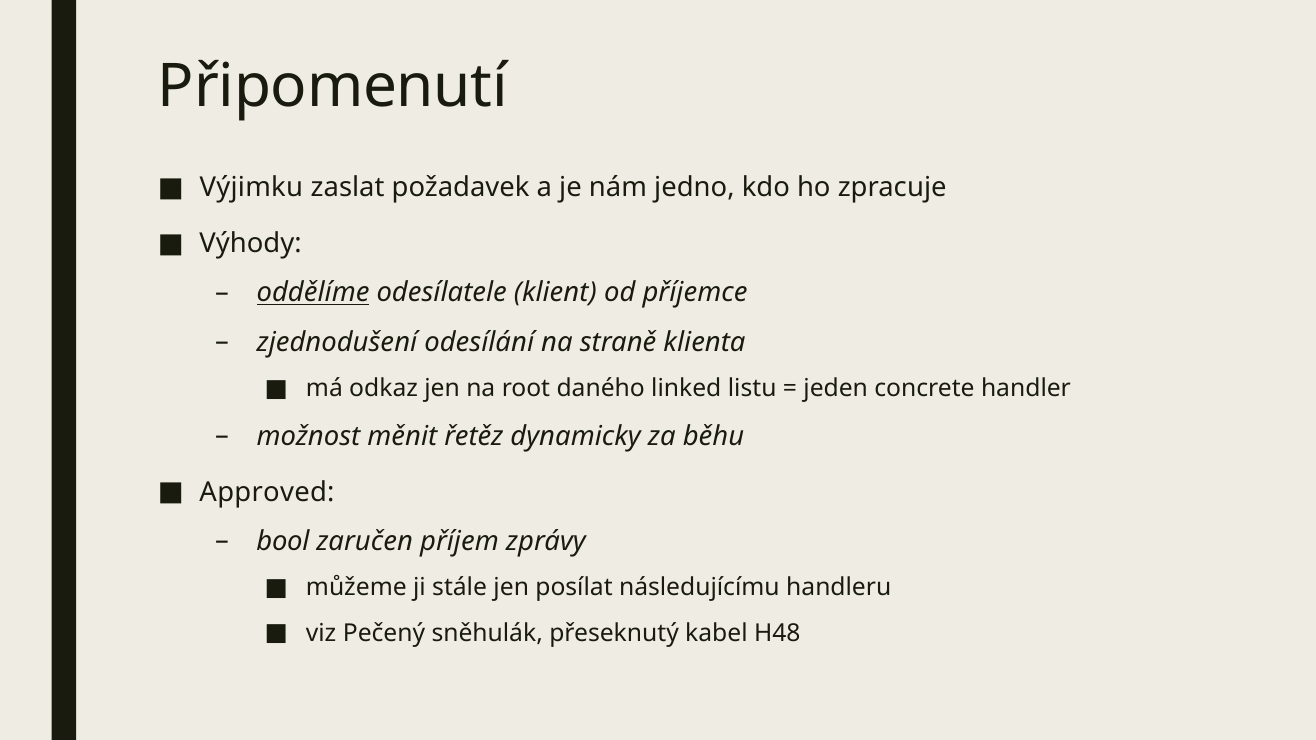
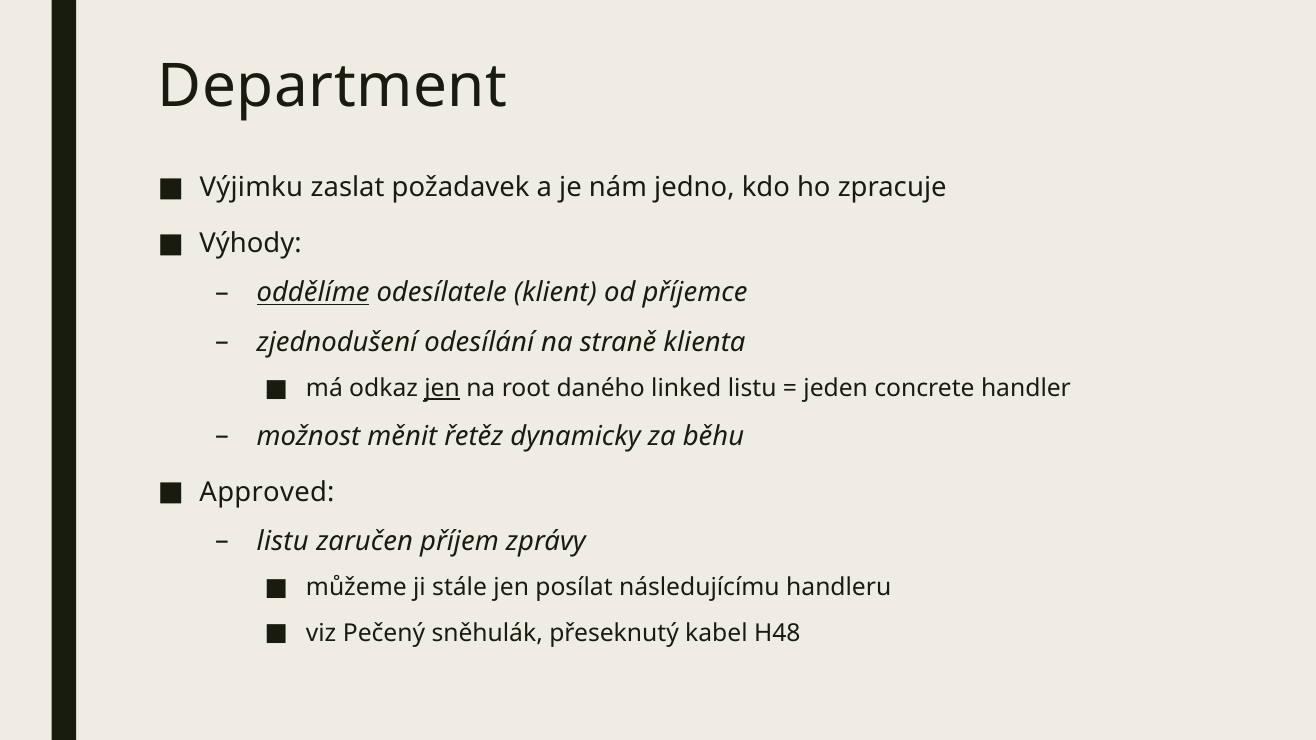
Připomenutí: Připomenutí -> Department (333, 86)
jen underline: none -> present (442, 389)
bool: bool -> listu (283, 541)
